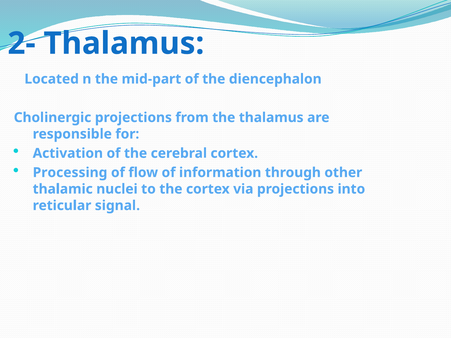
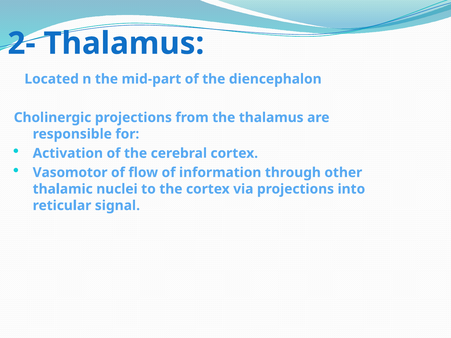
Processing: Processing -> Vasomotor (70, 173)
